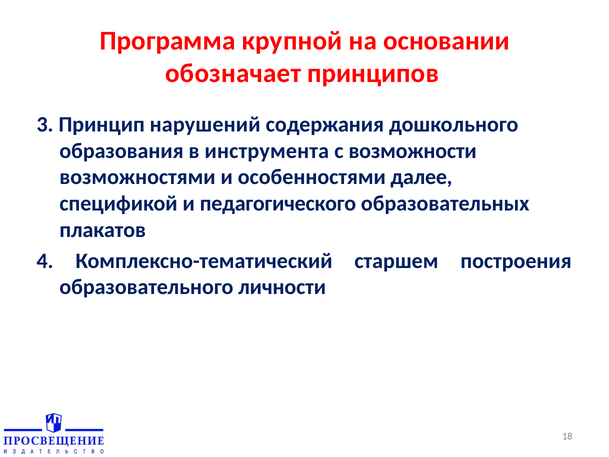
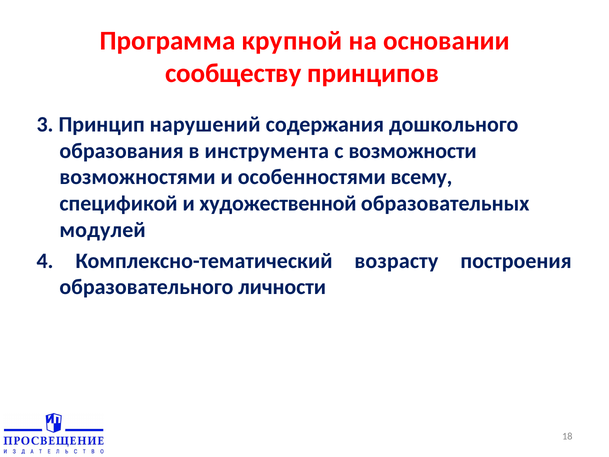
обозначает: обозначает -> сообществу (233, 74)
далее: далее -> всему (421, 177)
педагогического: педагогического -> художественной (278, 203)
плакатов: плакатов -> модулей (103, 230)
старшем: старшем -> возрасту (396, 261)
